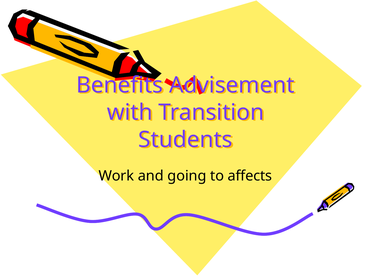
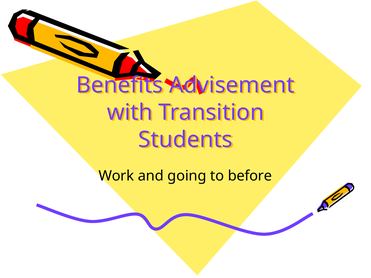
affects: affects -> before (250, 176)
